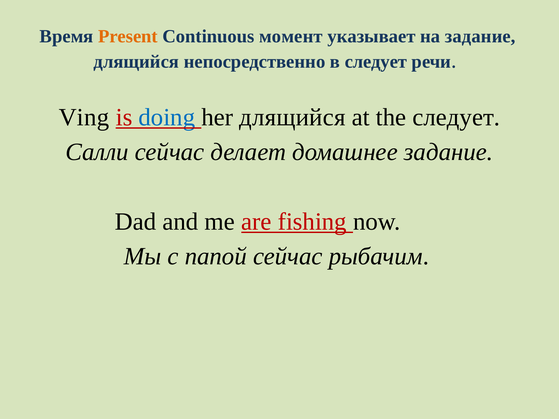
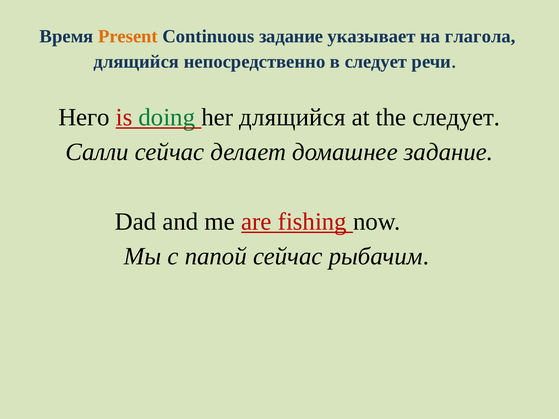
Continuous момент: момент -> задание (291, 36)
на задание: задание -> глагола (480, 36)
Ving: Ving -> Него (84, 117)
doing colour: blue -> green (167, 117)
